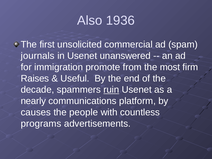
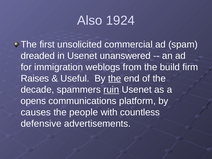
1936: 1936 -> 1924 (120, 21)
journals: journals -> dreaded (38, 56)
promote: promote -> weblogs (103, 67)
most: most -> build (170, 67)
the underline: none -> present (115, 78)
nearly: nearly -> opens (33, 101)
programs: programs -> defensive (41, 124)
